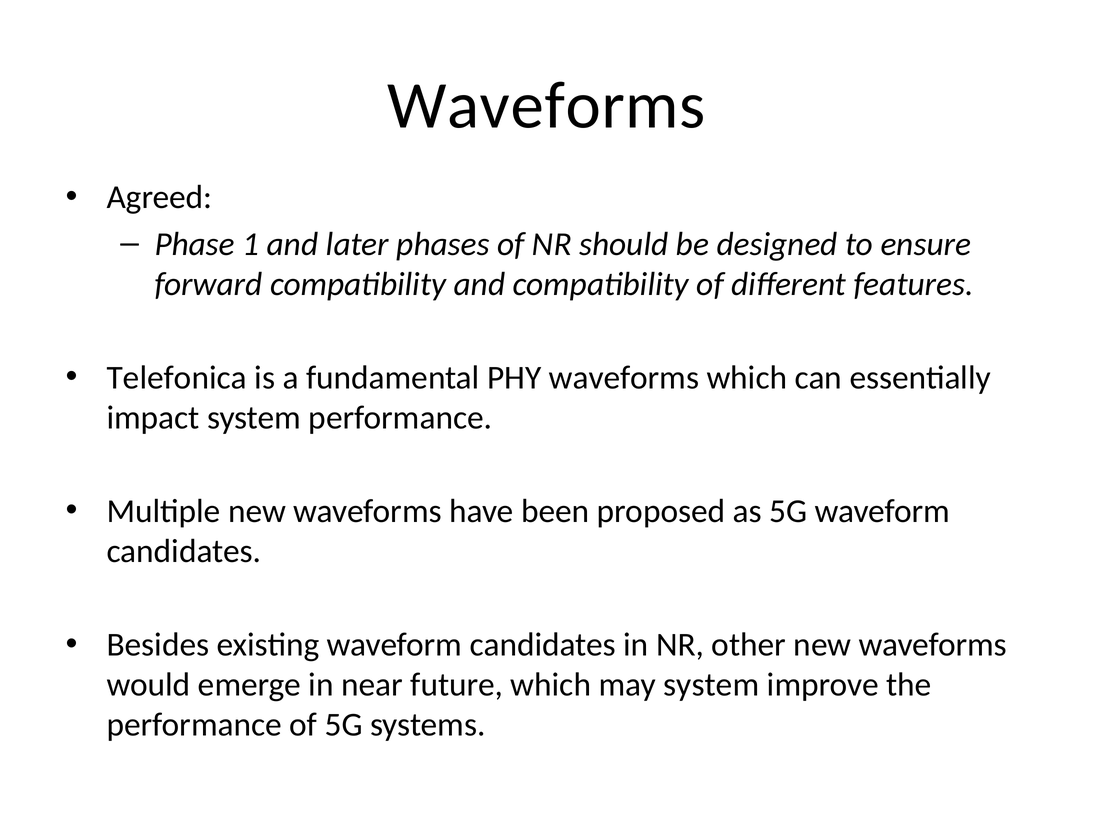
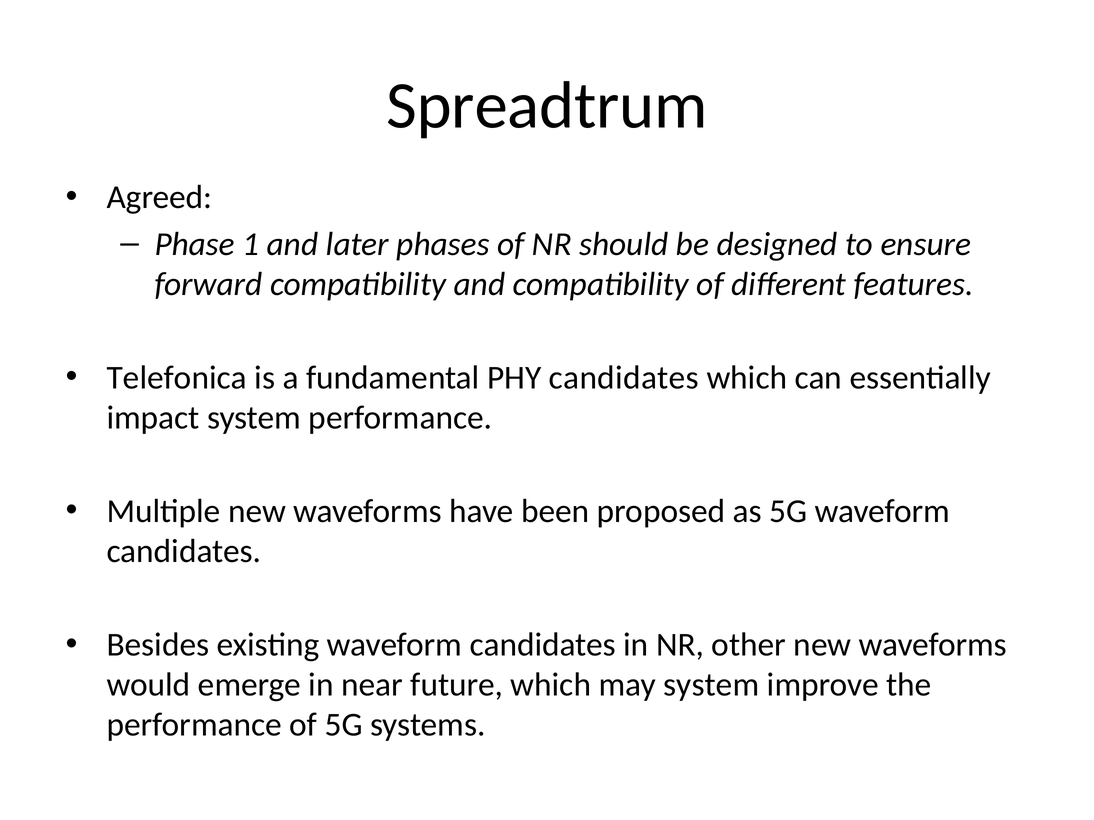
Waveforms: Waveforms -> Spreadtrum (547, 106)
PHY waveforms: waveforms -> candidates (624, 378)
